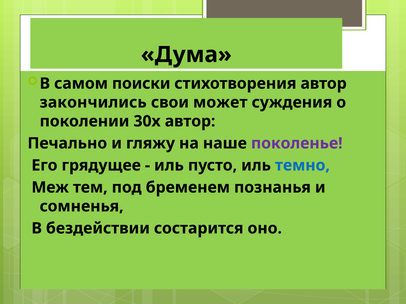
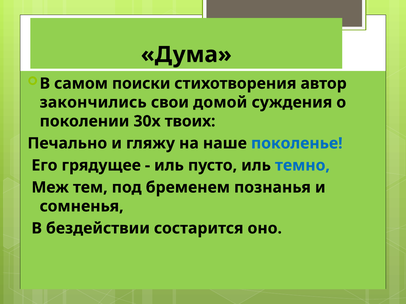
может: может -> домой (220, 103)
30х автор: автор -> твоих (190, 121)
поколенье colour: purple -> blue (297, 144)
